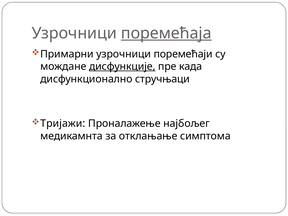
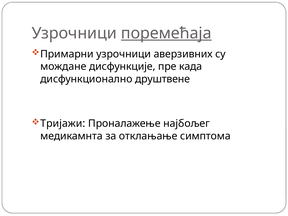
поремећаји: поремећаји -> аверзивних (183, 54)
дисфункције underline: present -> none (122, 67)
стручњаци: стручњаци -> друштвене (162, 79)
